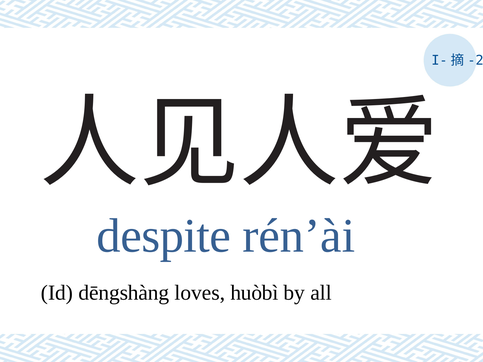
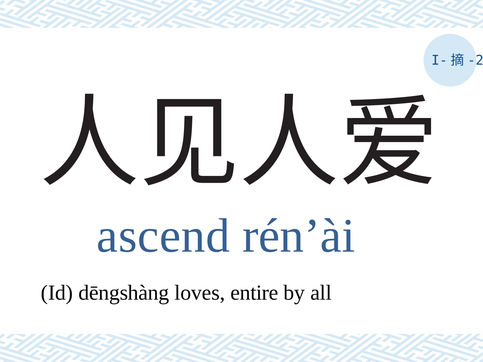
despite: despite -> ascend (163, 236)
huòbì: huòbì -> entire (254, 293)
